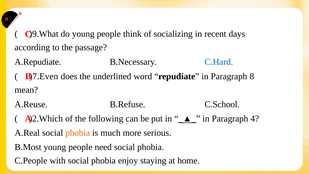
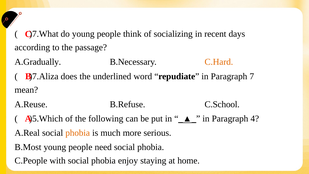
)9.What: )9.What -> )7.What (44, 34)
A.Repudiate: A.Repudiate -> A.Gradually (38, 62)
C.Hard colour: blue -> orange (219, 62)
)7.Even: )7.Even -> )7.Aliza (44, 76)
8: 8 -> 7 (252, 76)
)2.Which: )2.Which -> )5.Which (46, 119)
